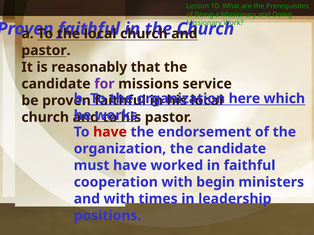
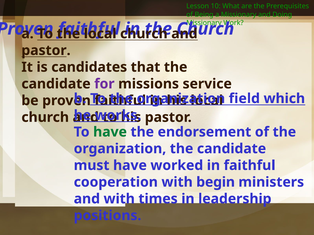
reasonably: reasonably -> candidates (89, 67)
here: here -> field (244, 99)
have colour: red -> green (110, 132)
